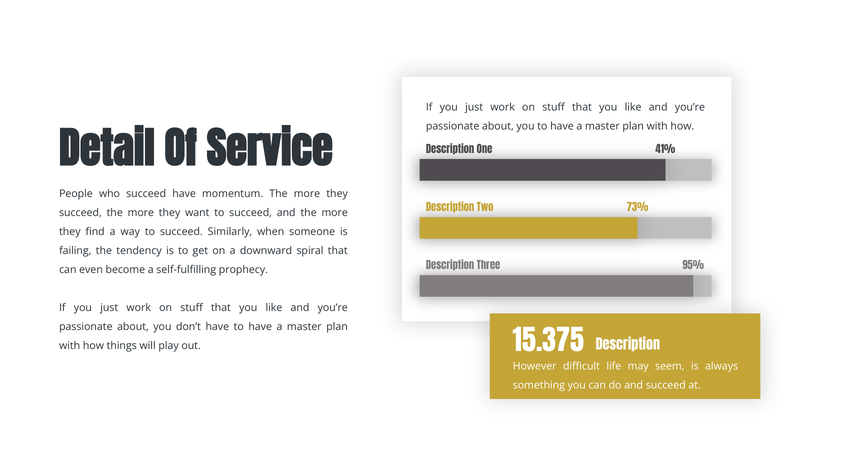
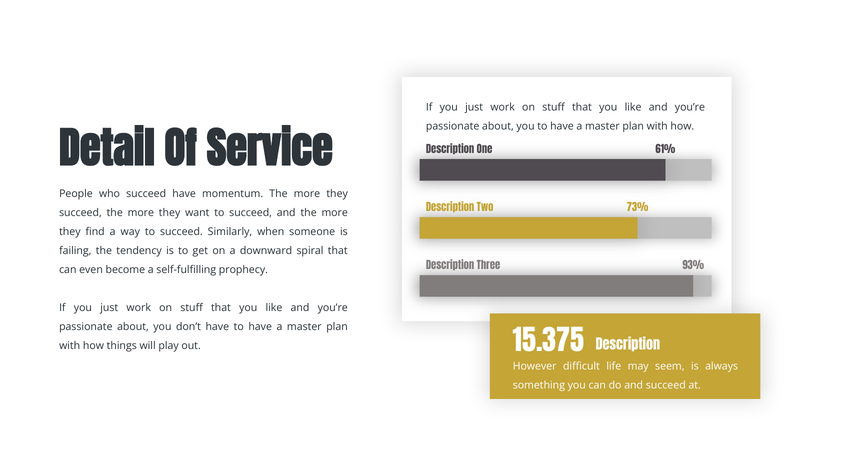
41%: 41% -> 61% (665, 150)
95%: 95% -> 93% (693, 266)
